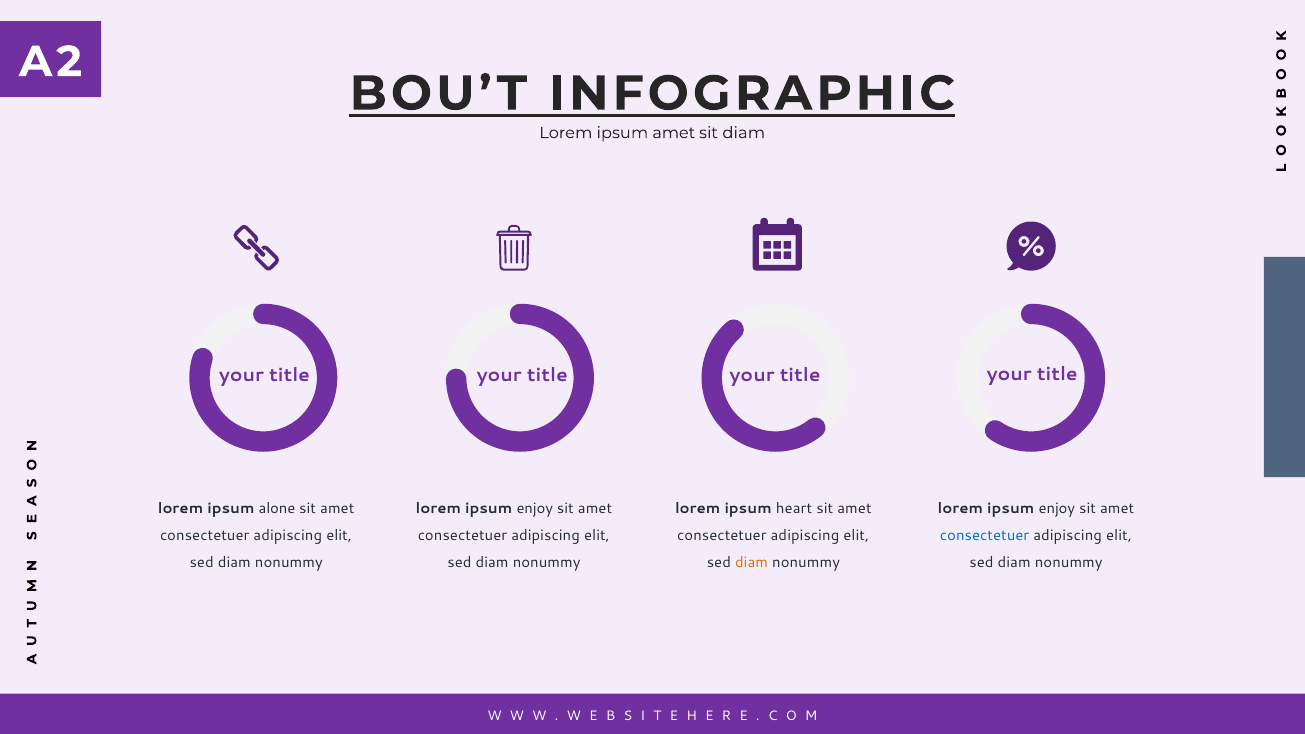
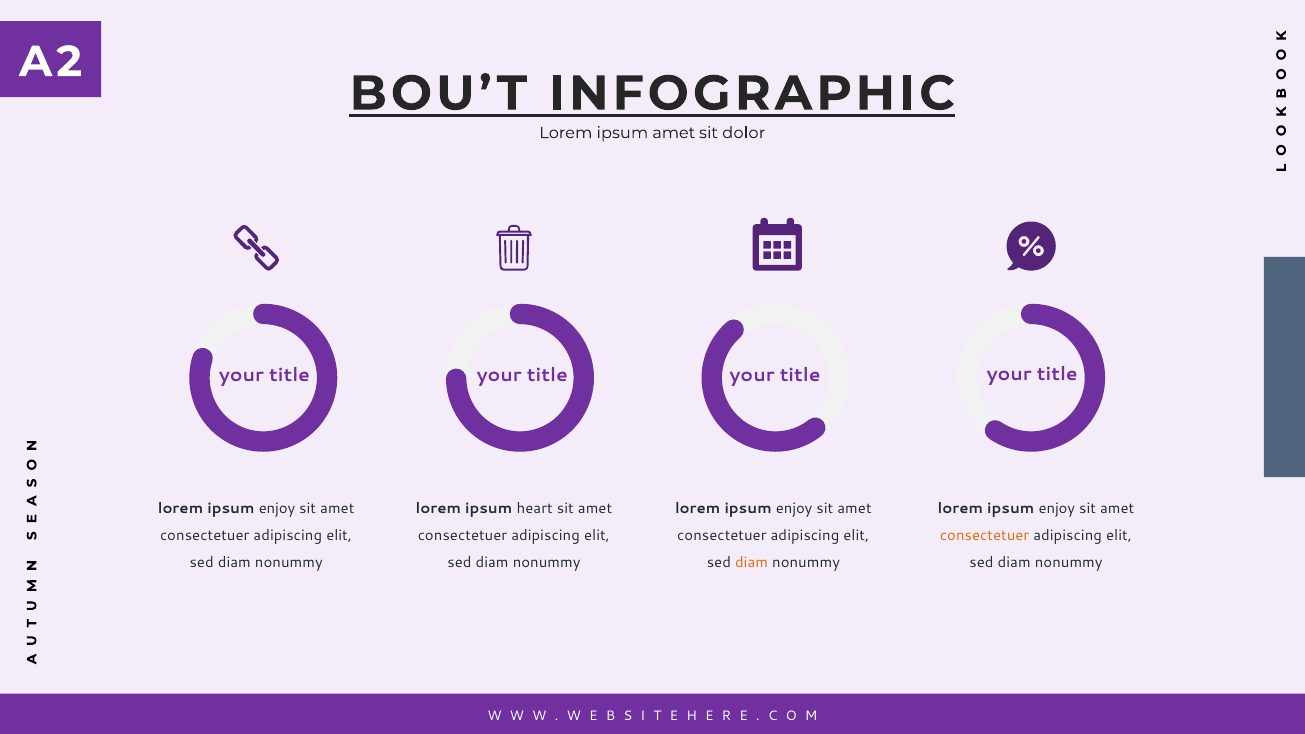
sit diam: diam -> dolor (744, 133)
alone: alone -> enjoy (277, 509)
enjoy: enjoy -> heart (535, 509)
heart: heart -> enjoy (794, 509)
consectetuer colour: blue -> orange (985, 536)
